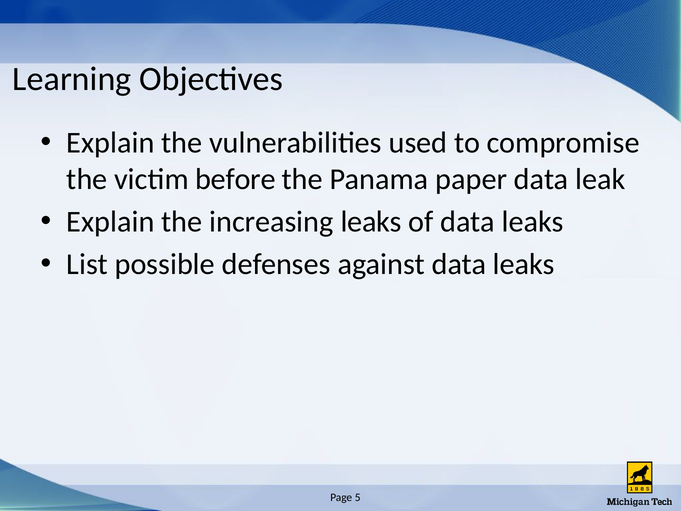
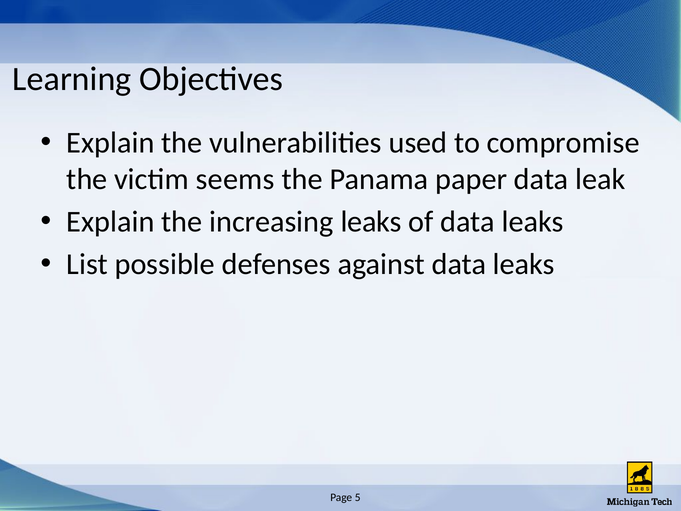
before: before -> seems (235, 179)
